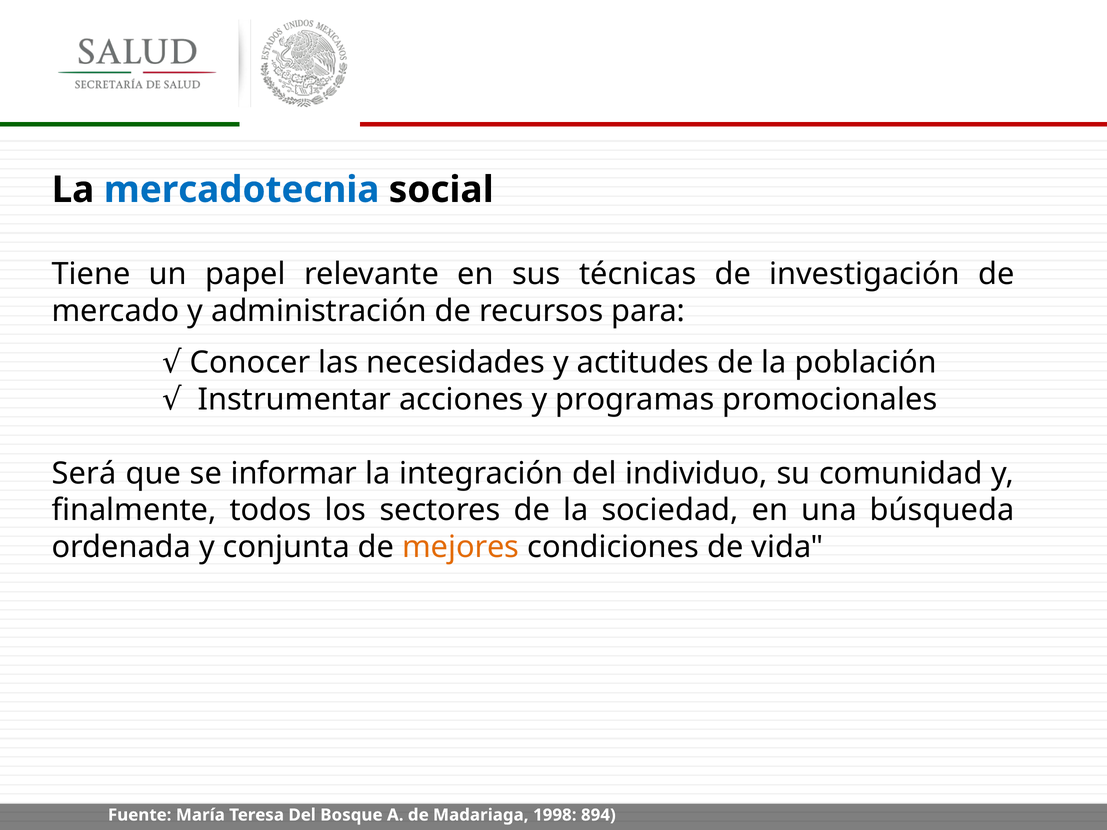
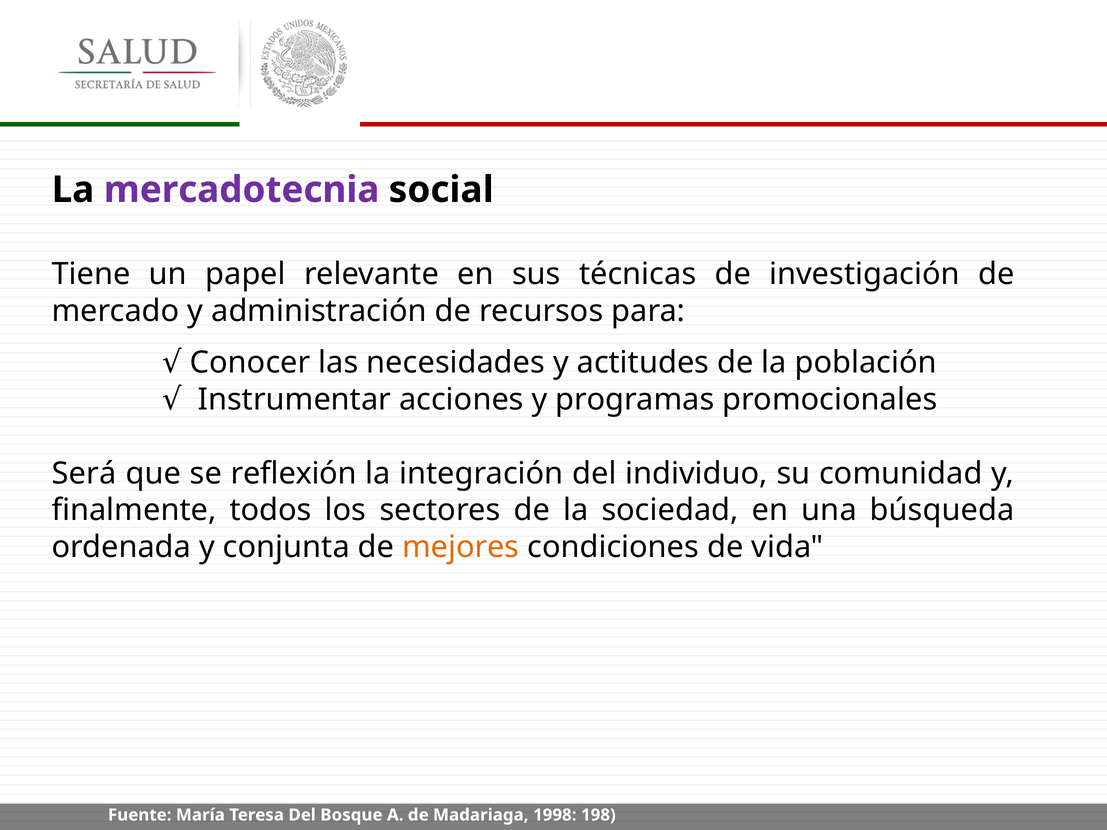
mercadotecnia colour: blue -> purple (242, 190)
informar: informar -> reflexión (294, 474)
894: 894 -> 198 (598, 815)
